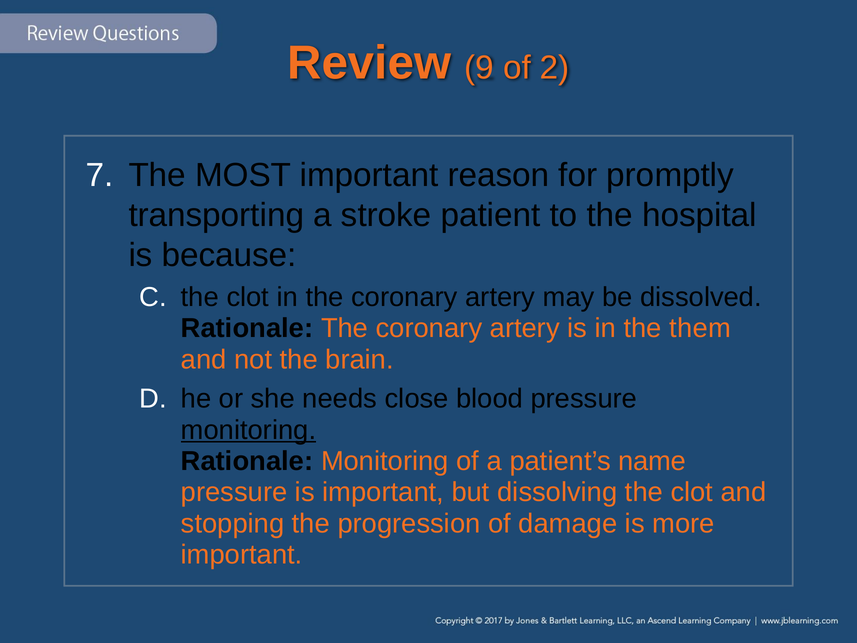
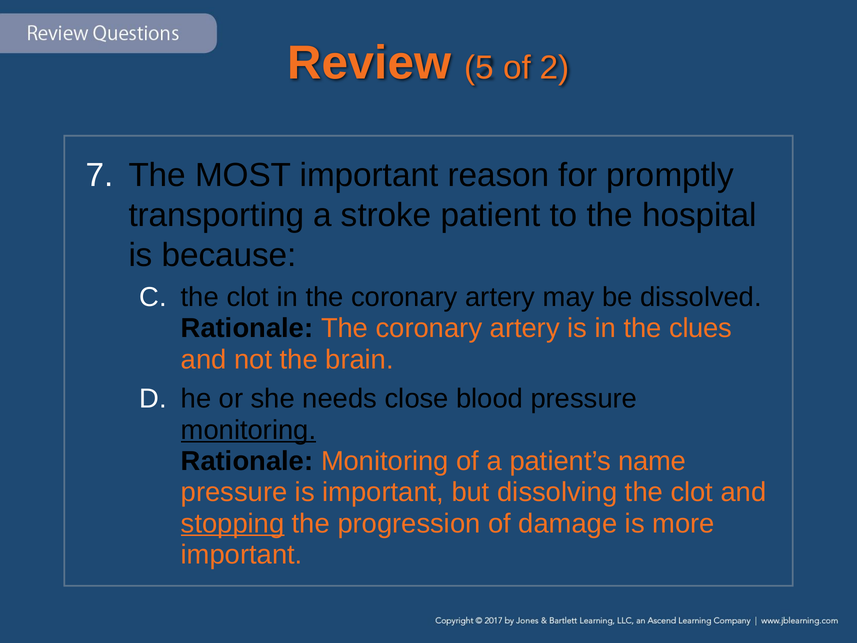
9: 9 -> 5 (479, 68)
them: them -> clues (700, 328)
stopping underline: none -> present (233, 523)
